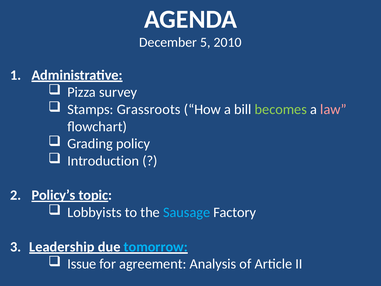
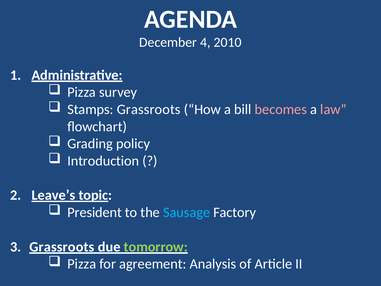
5: 5 -> 4 (205, 42)
becomes colour: light green -> pink (281, 109)
Policy’s: Policy’s -> Leave’s (53, 195)
Lobbyists: Lobbyists -> President (95, 212)
Leadership: Leadership -> Grassroots (62, 247)
tomorrow colour: light blue -> light green (156, 247)
Issue: Issue -> Pizza (82, 264)
